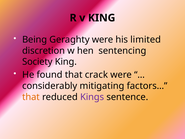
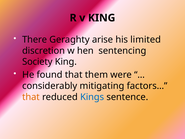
Being: Being -> There (35, 39)
Geraghty were: were -> arise (103, 39)
crack: crack -> them (96, 75)
Kings colour: purple -> blue (92, 97)
